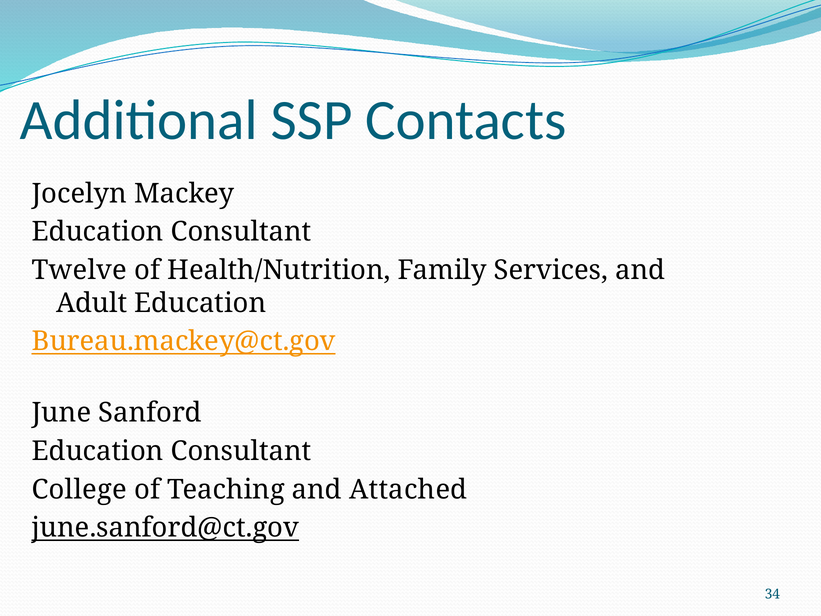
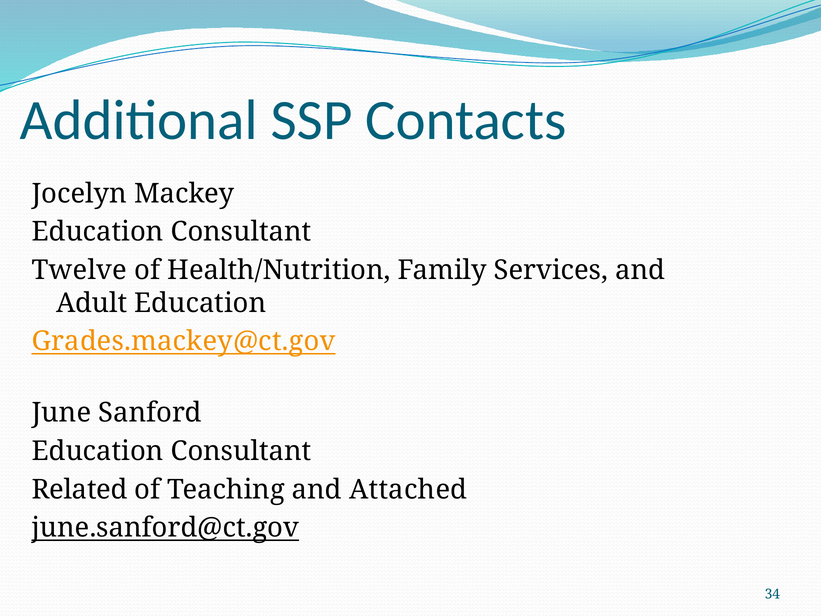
Bureau.mackey@ct.gov: Bureau.mackey@ct.gov -> Grades.mackey@ct.gov (184, 341)
College: College -> Related (80, 489)
